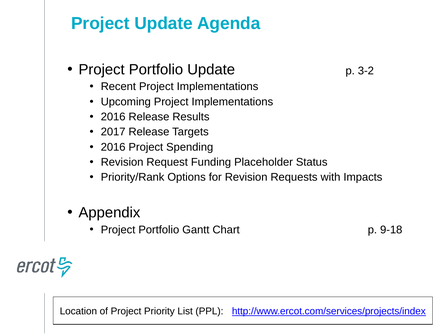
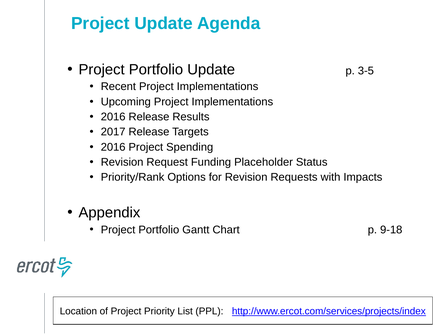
3-2: 3-2 -> 3-5 (366, 71)
